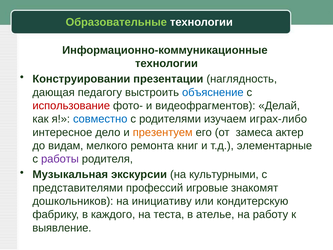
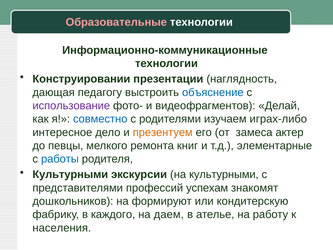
Образовательные colour: light green -> pink (116, 22)
использование colour: red -> purple (71, 106)
видам: видам -> певцы (66, 146)
работы colour: purple -> blue (60, 159)
Музыкальная: Музыкальная -> Культурными (70, 174)
игровые: игровые -> успехам (207, 188)
инициативу: инициативу -> формируют (162, 201)
теста: теста -> даем (169, 214)
выявление: выявление -> населения (62, 228)
